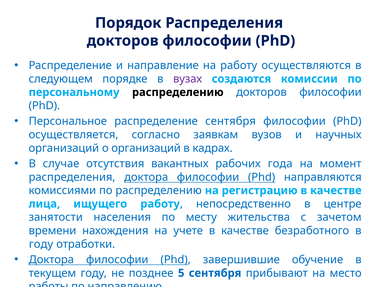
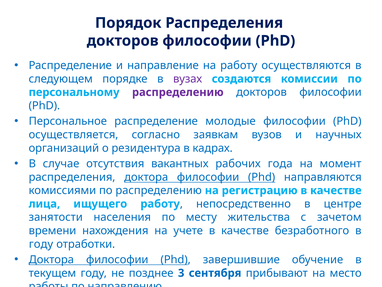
распределению colour: black -> purple (178, 92)
распределение сентября: сентября -> молодые (231, 121)
о организаций: организаций -> резидентура (146, 148)
5: 5 -> 3 (181, 273)
